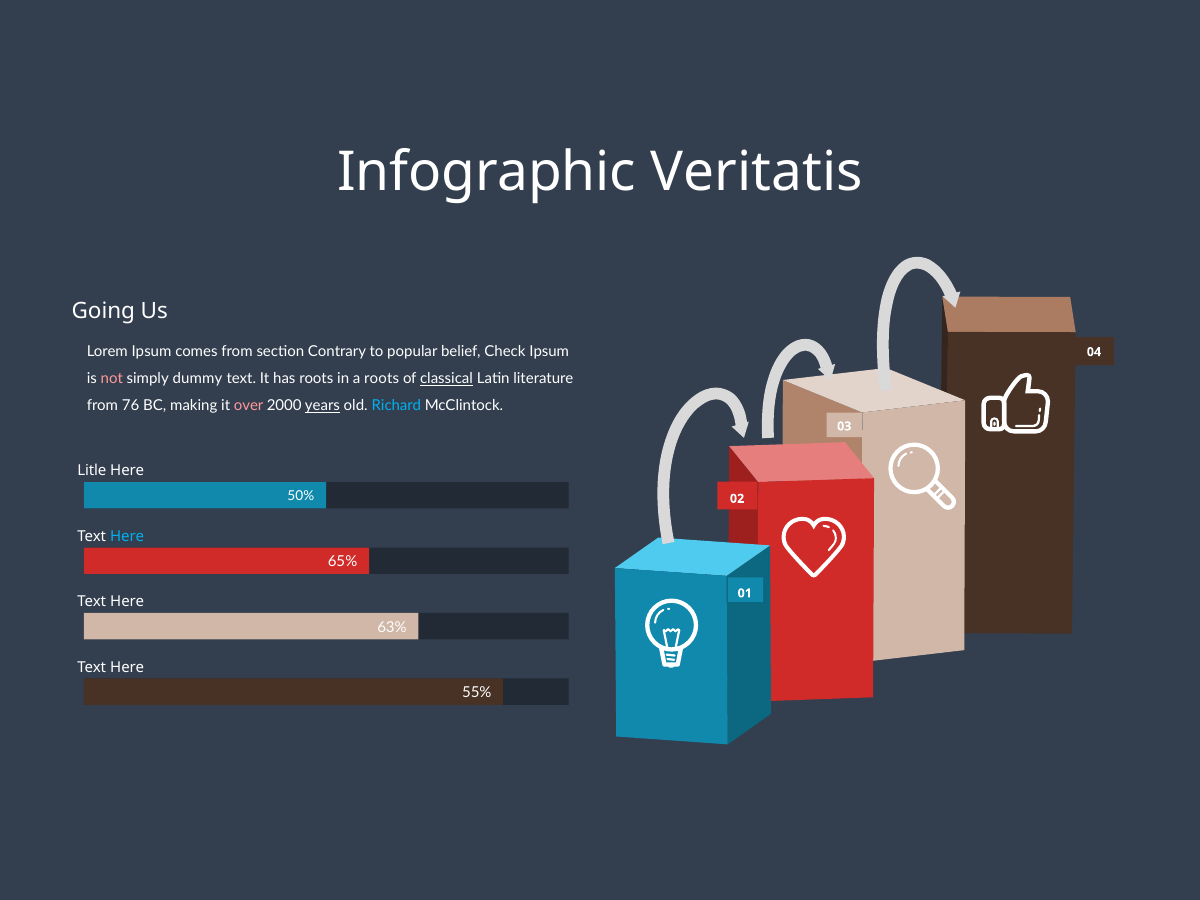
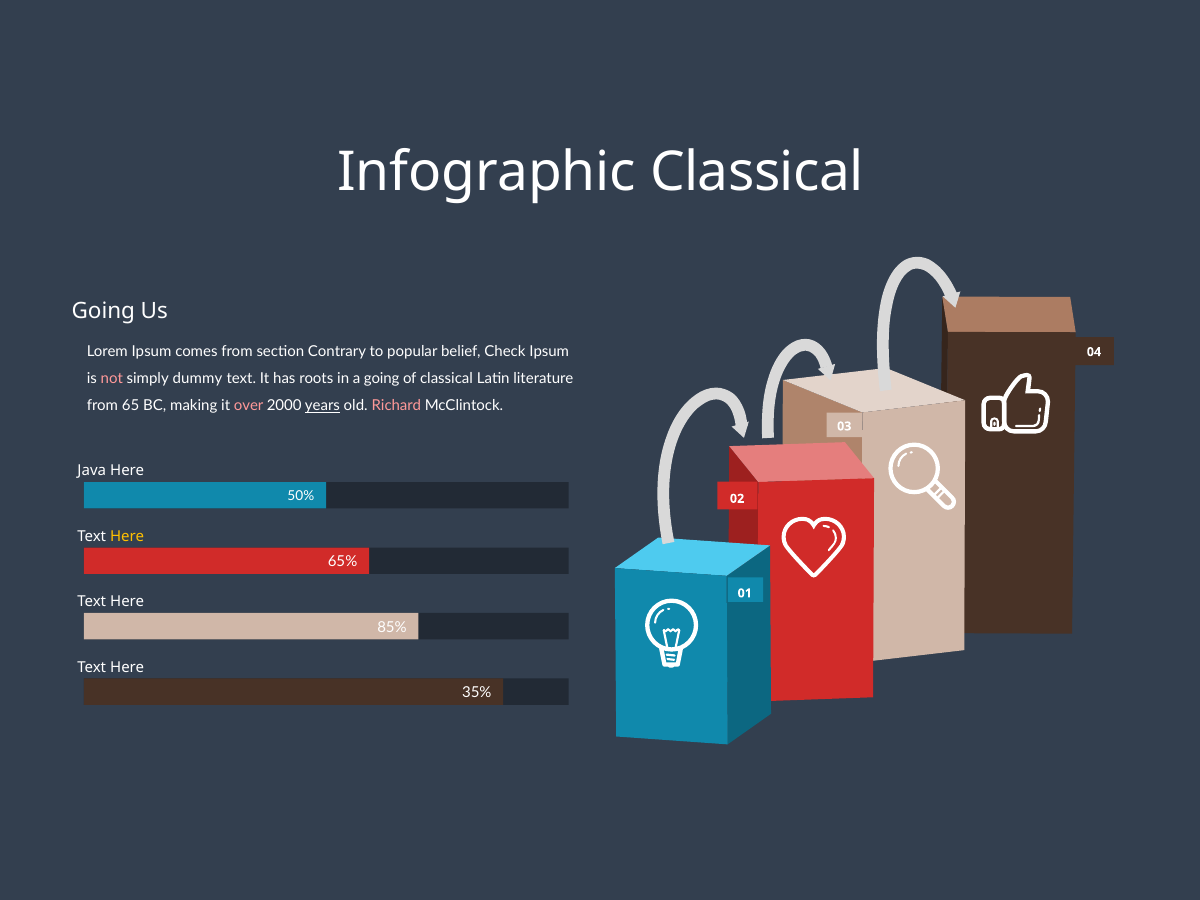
Infographic Veritatis: Veritatis -> Classical (757, 172)
a roots: roots -> going (382, 379)
classical underline: present -> none (447, 379)
76: 76 -> 65 (131, 406)
Richard colour: light blue -> pink (396, 406)
Litle: Litle -> Java (92, 470)
Here colour: light blue -> yellow (127, 536)
63%: 63% -> 85% (392, 627)
55%: 55% -> 35% (477, 693)
